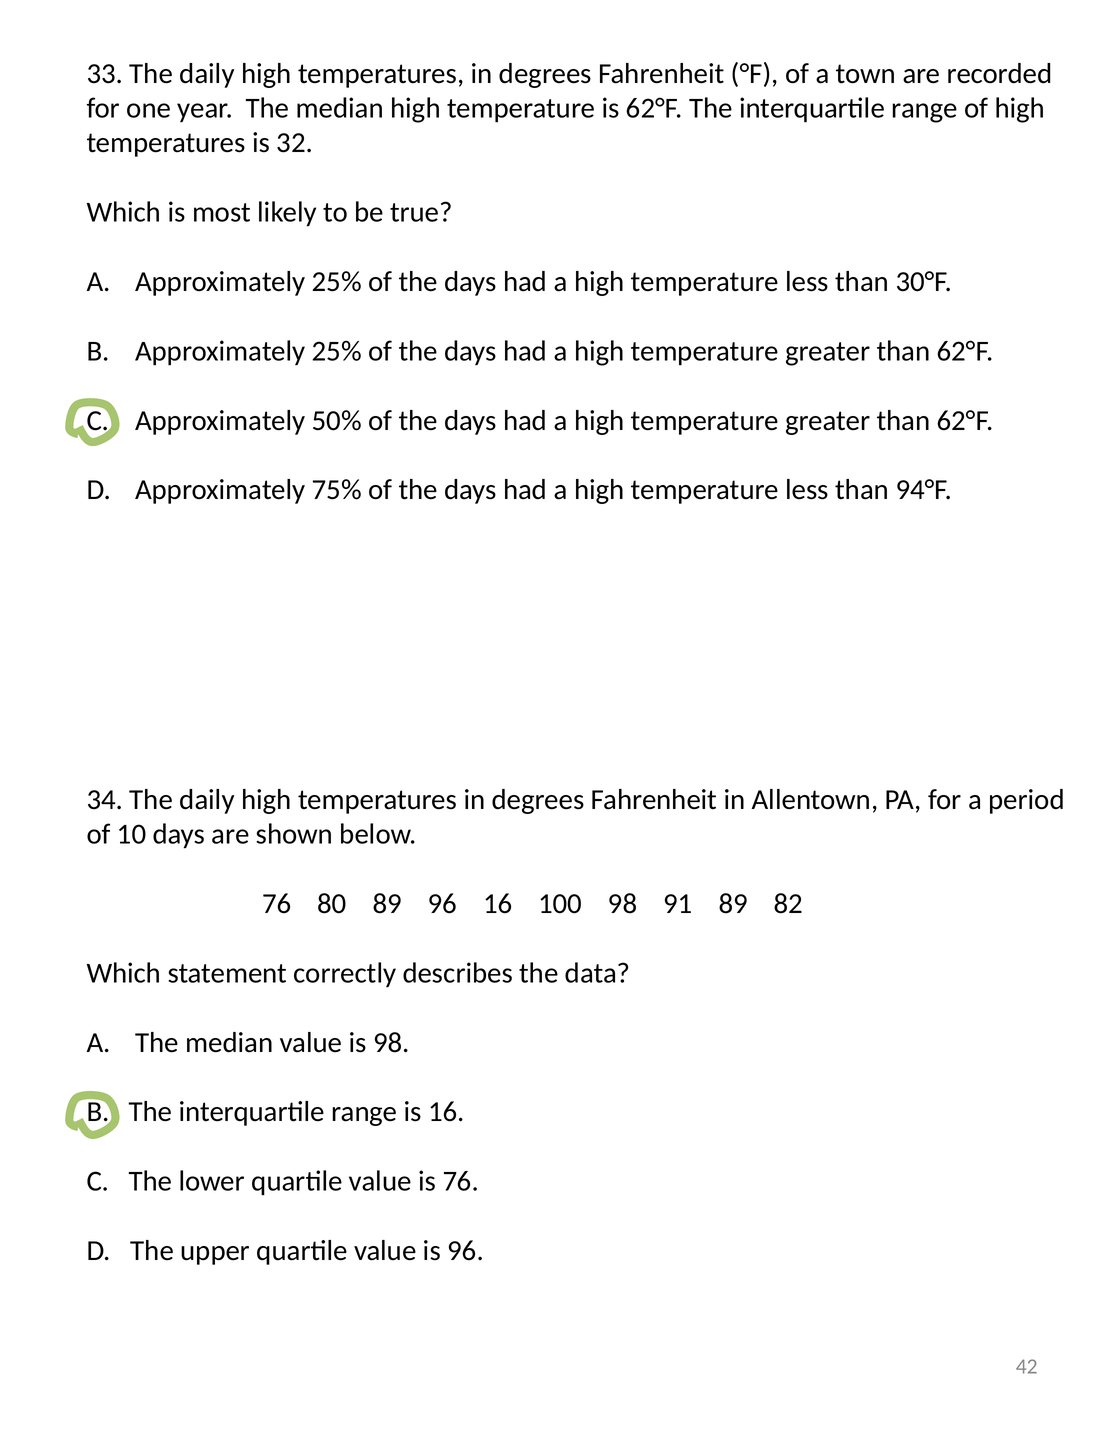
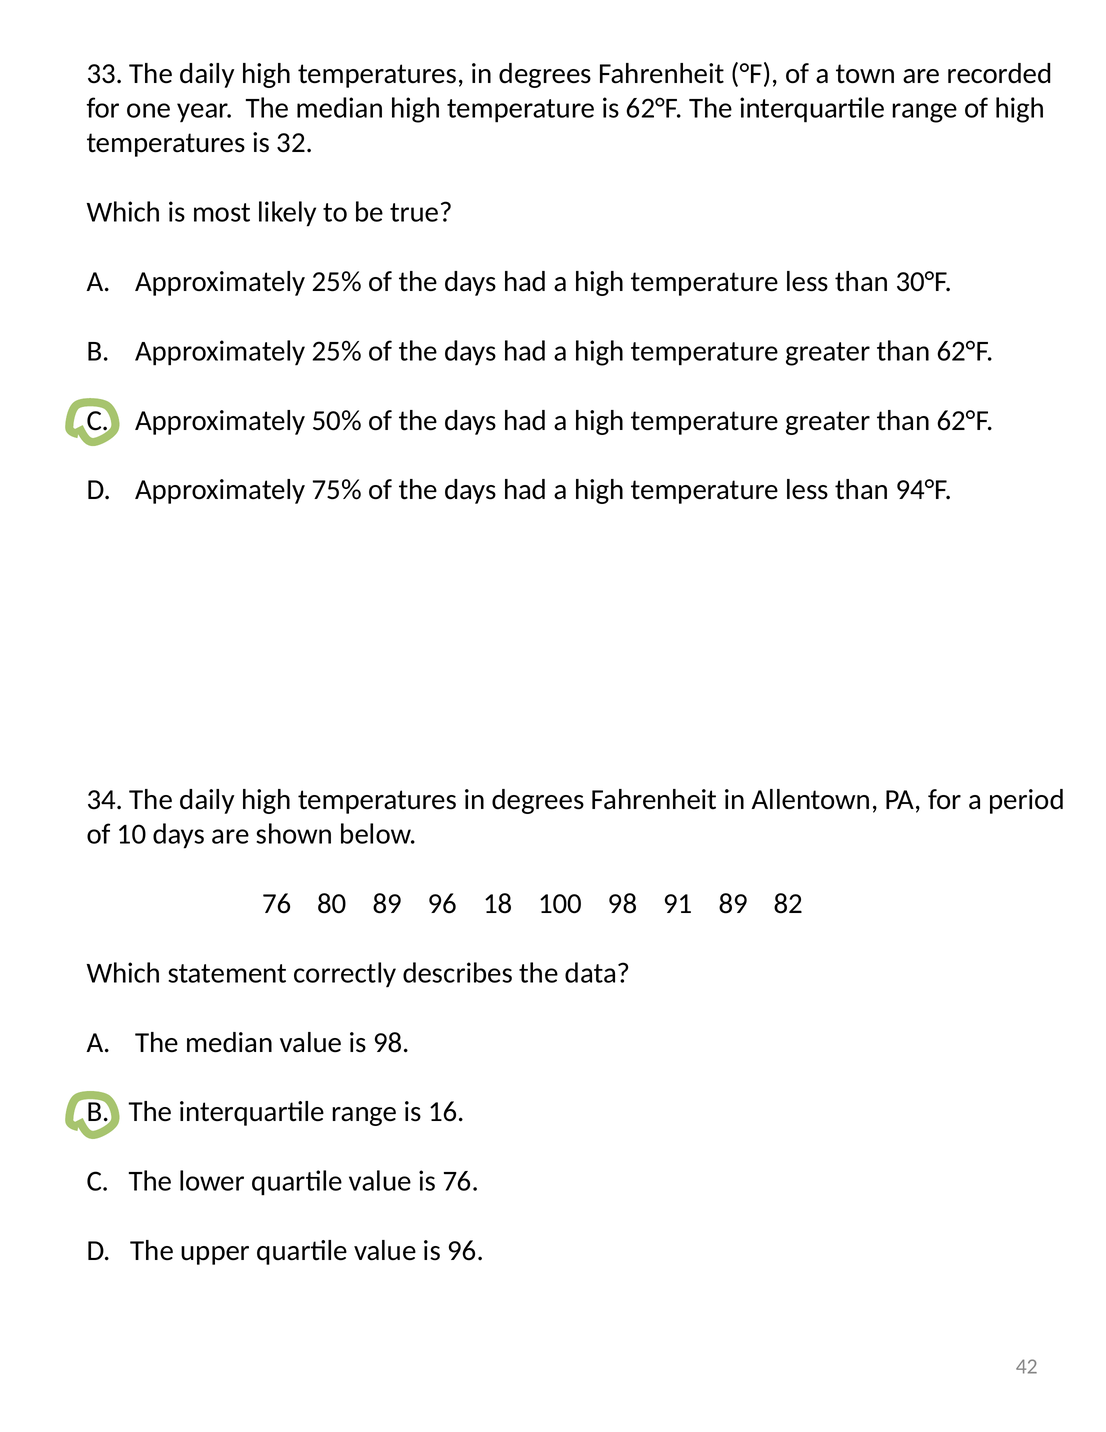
96 16: 16 -> 18 (498, 903)
